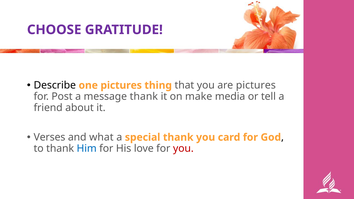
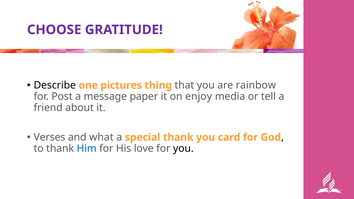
are pictures: pictures -> rainbow (256, 85)
message thank: thank -> paper (144, 97)
make: make -> enjoy (199, 97)
you colour: red -> black (183, 149)
